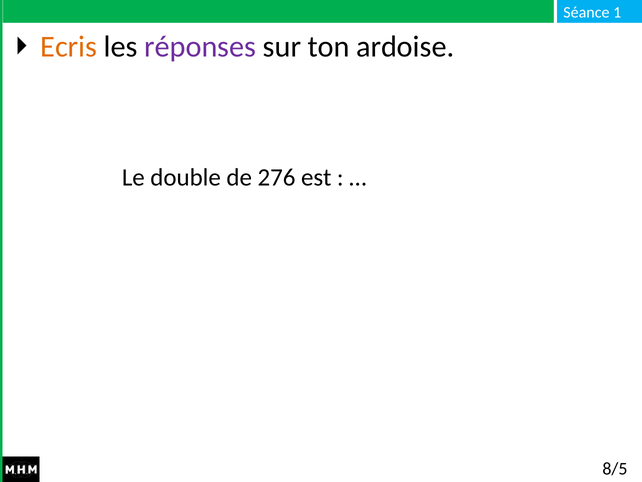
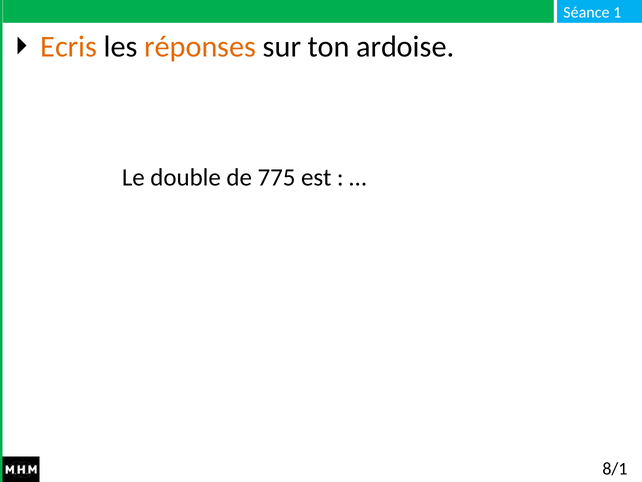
réponses colour: purple -> orange (200, 47)
276: 276 -> 775 (276, 177)
8/5: 8/5 -> 8/1 (615, 468)
